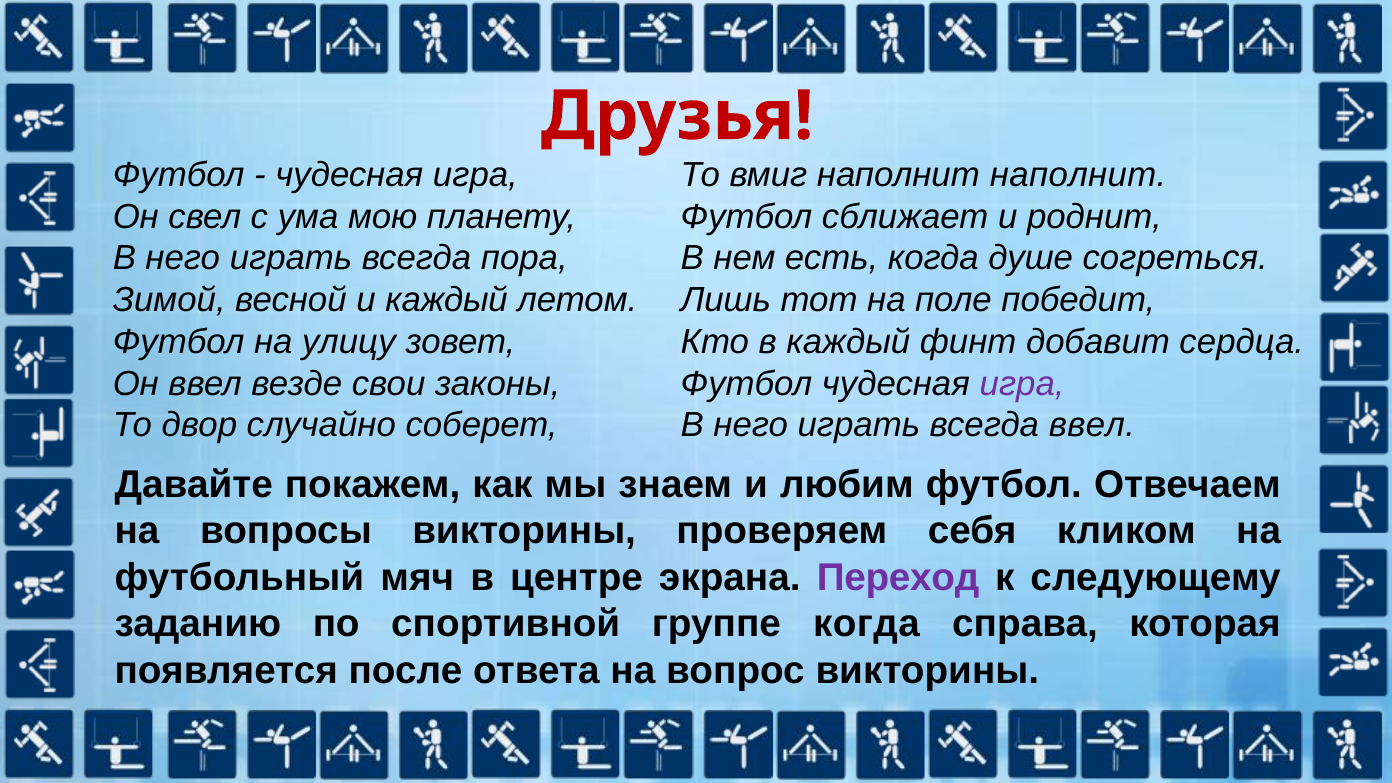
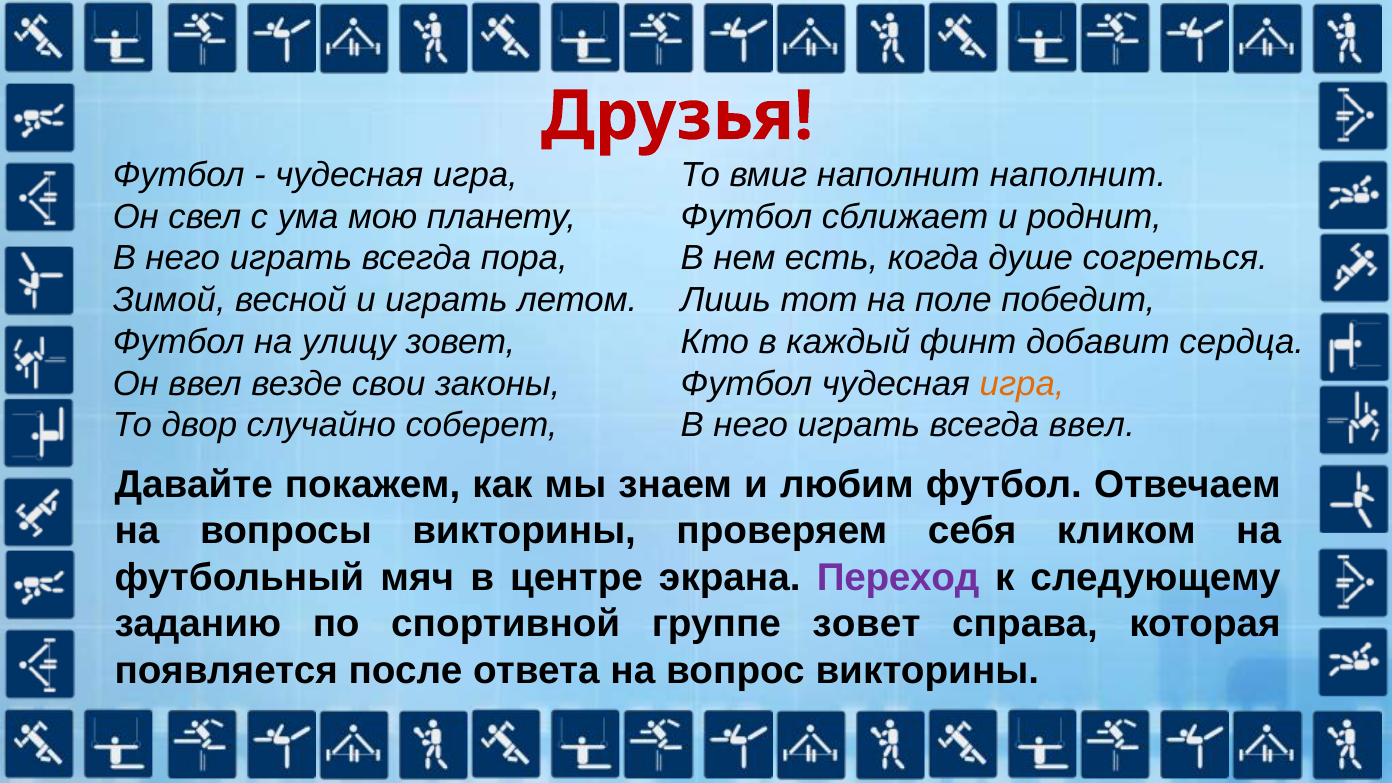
и каждый: каждый -> играть (446, 300)
игра colour: purple -> orange (1022, 384)
группе когда: когда -> зовет (866, 624)
